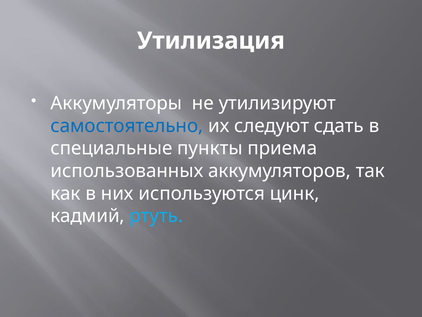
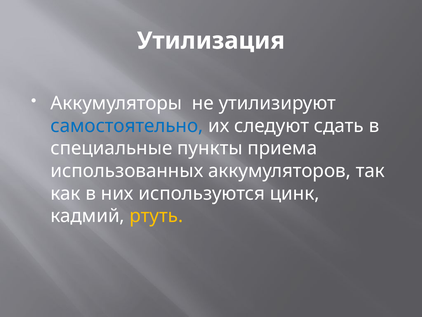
ртуть colour: light blue -> yellow (156, 216)
